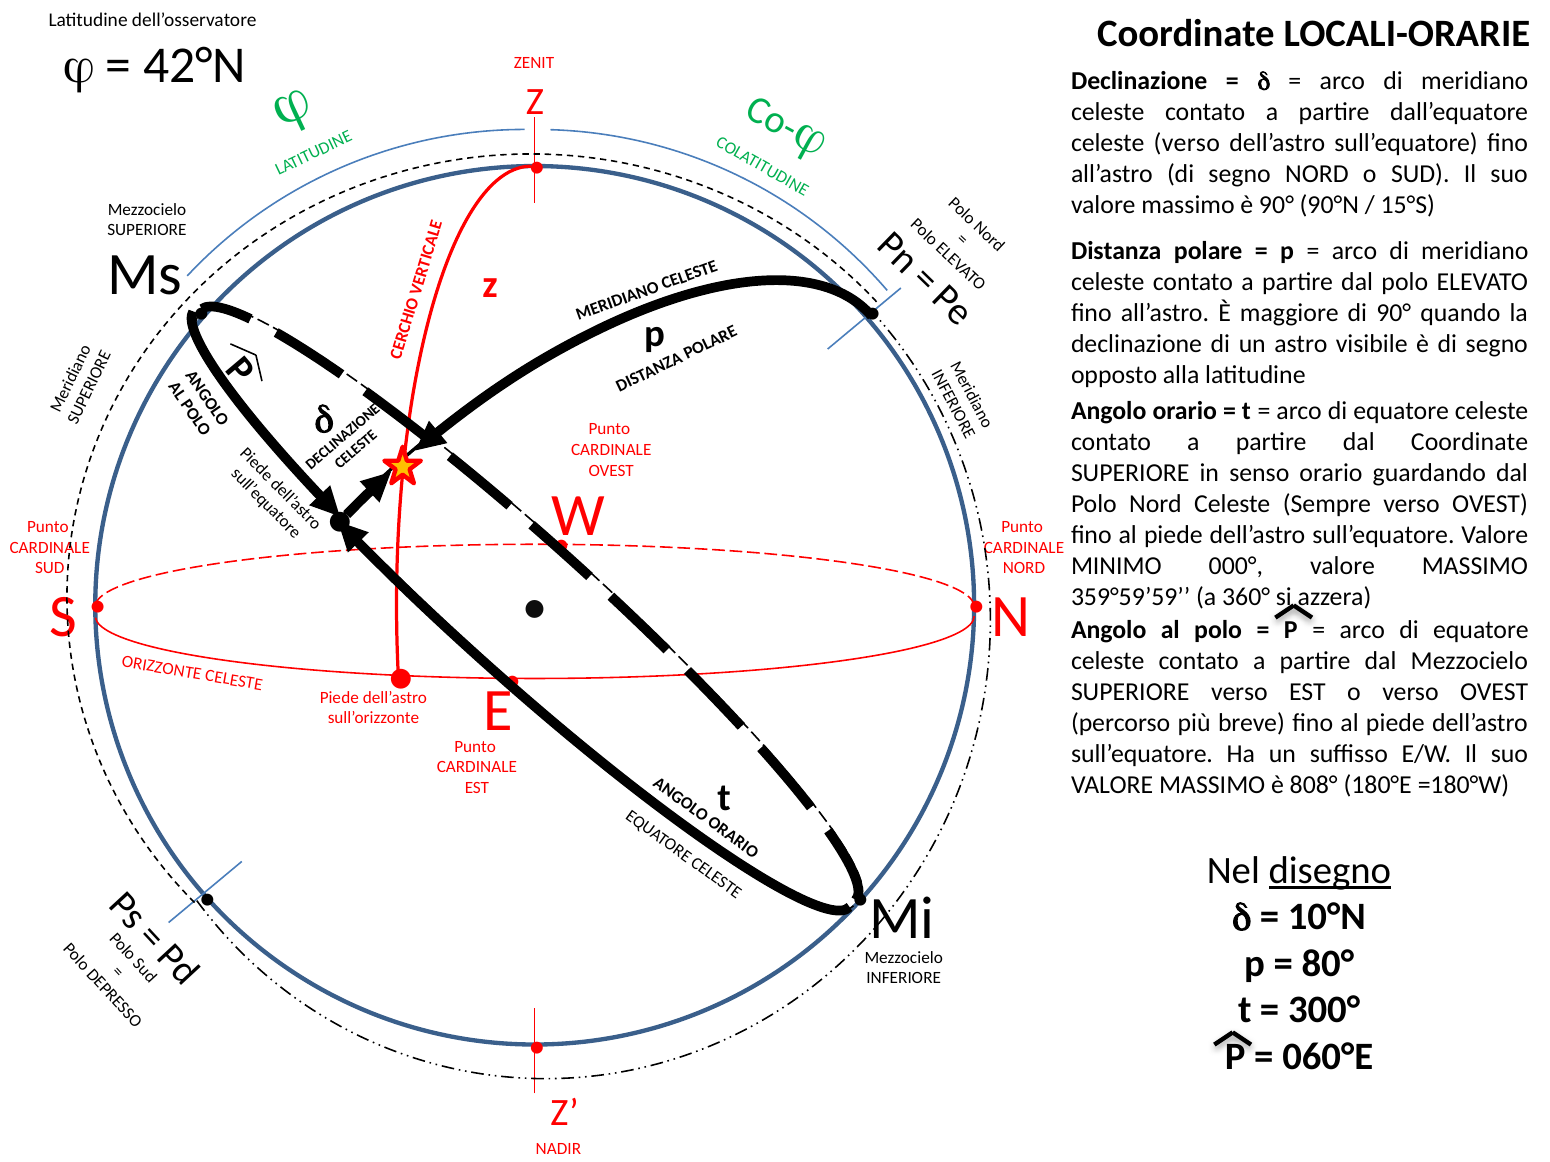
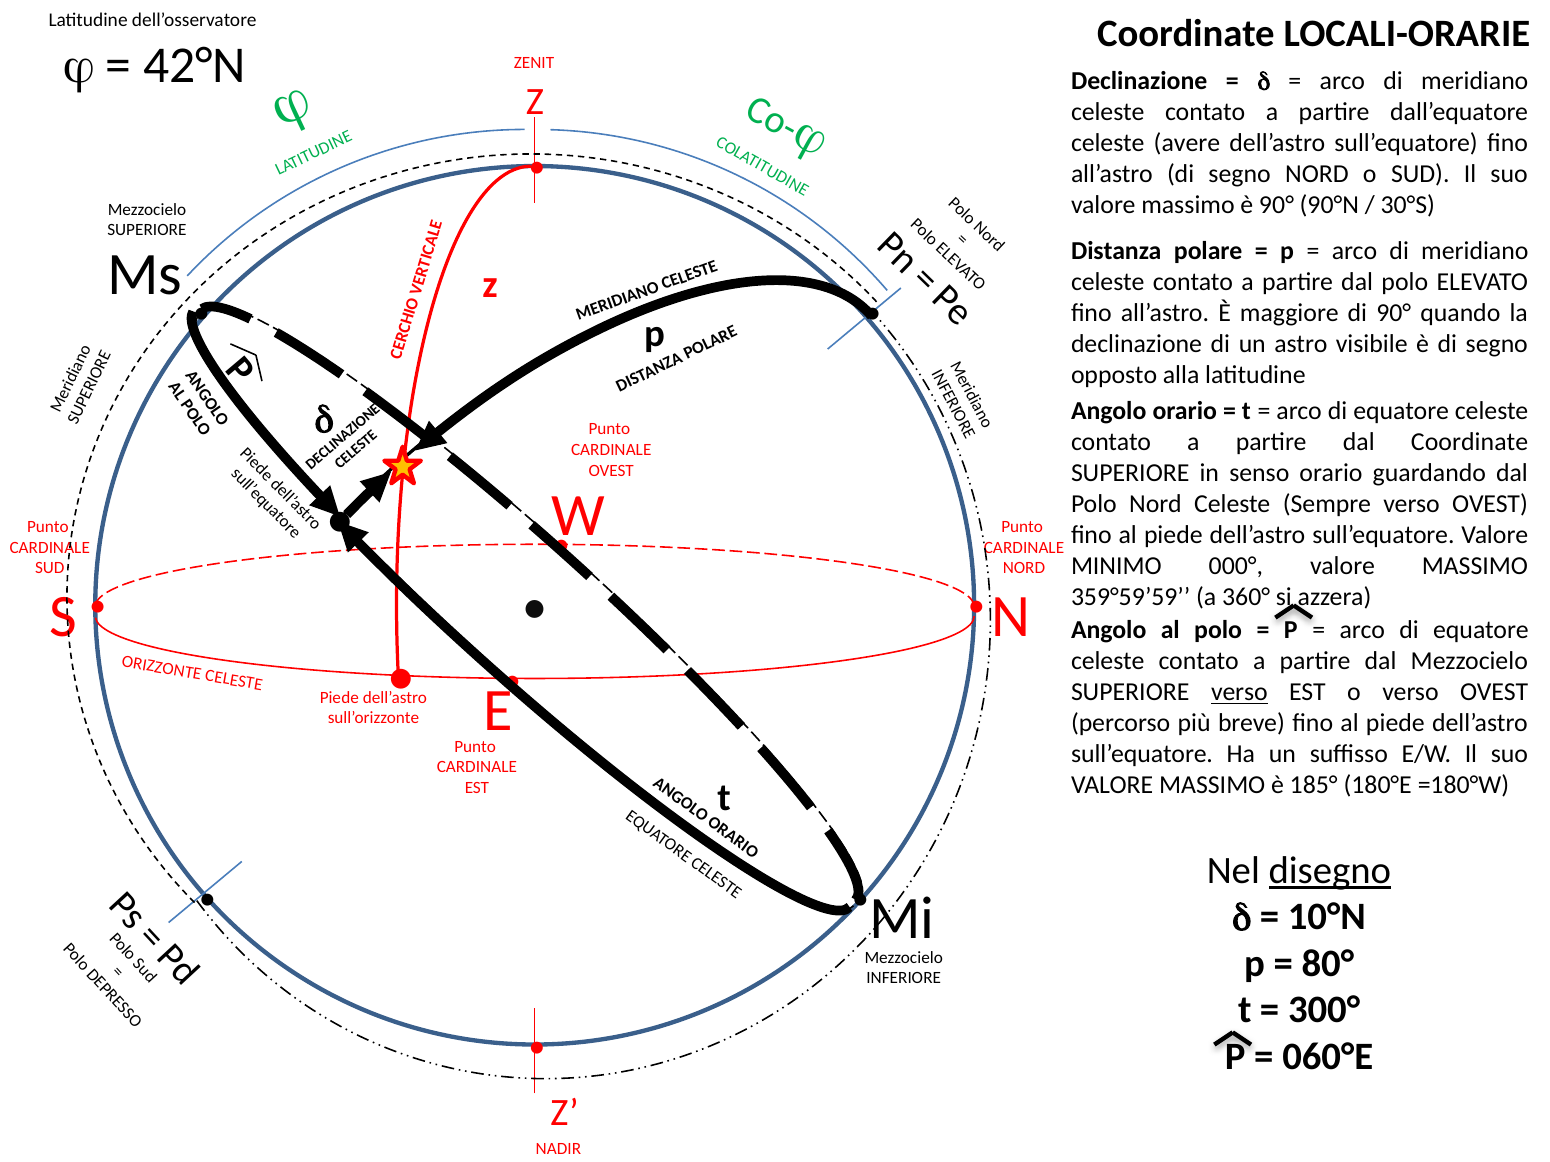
celeste verso: verso -> avere (1187, 143)
15°S: 15°S -> 30°S (1408, 205)
verso underline: none -> present (1239, 693)
808°: 808° -> 185° (1314, 786)
